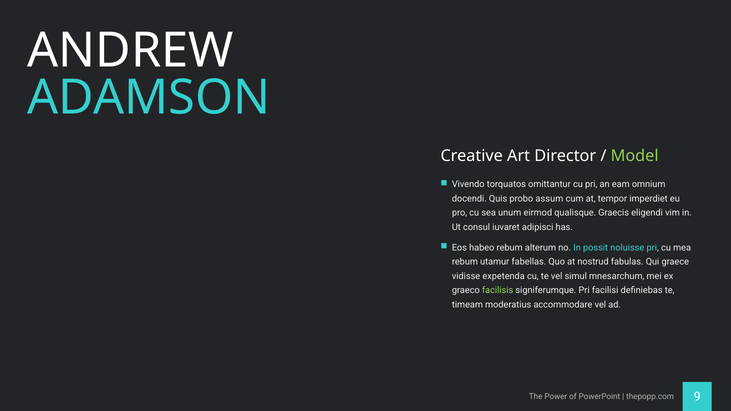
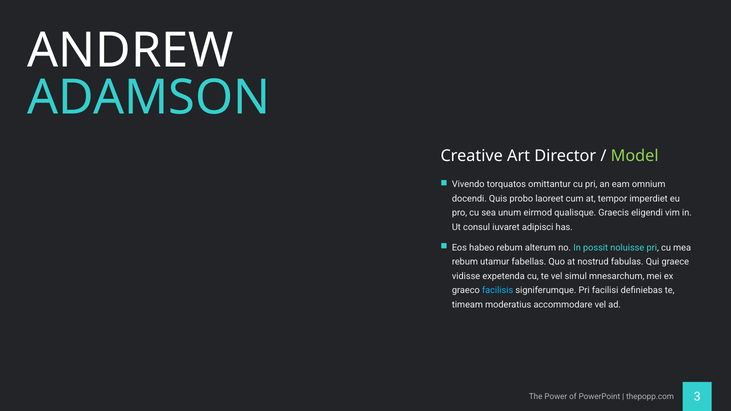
assum: assum -> laoreet (549, 199)
facilisis colour: light green -> light blue (498, 290)
9: 9 -> 3 (697, 397)
